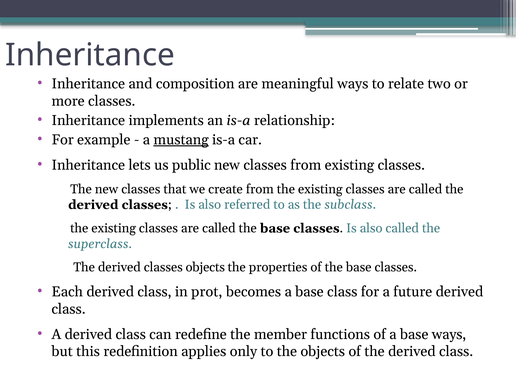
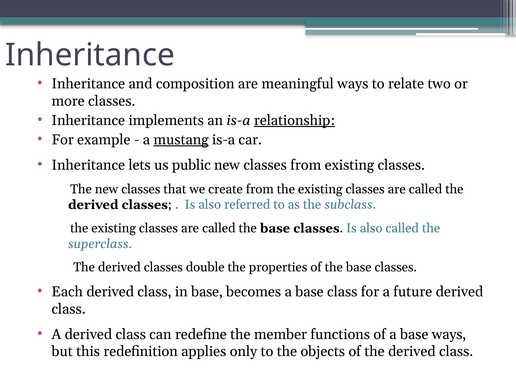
relationship underline: none -> present (294, 120)
classes objects: objects -> double (205, 267)
in prot: prot -> base (207, 292)
